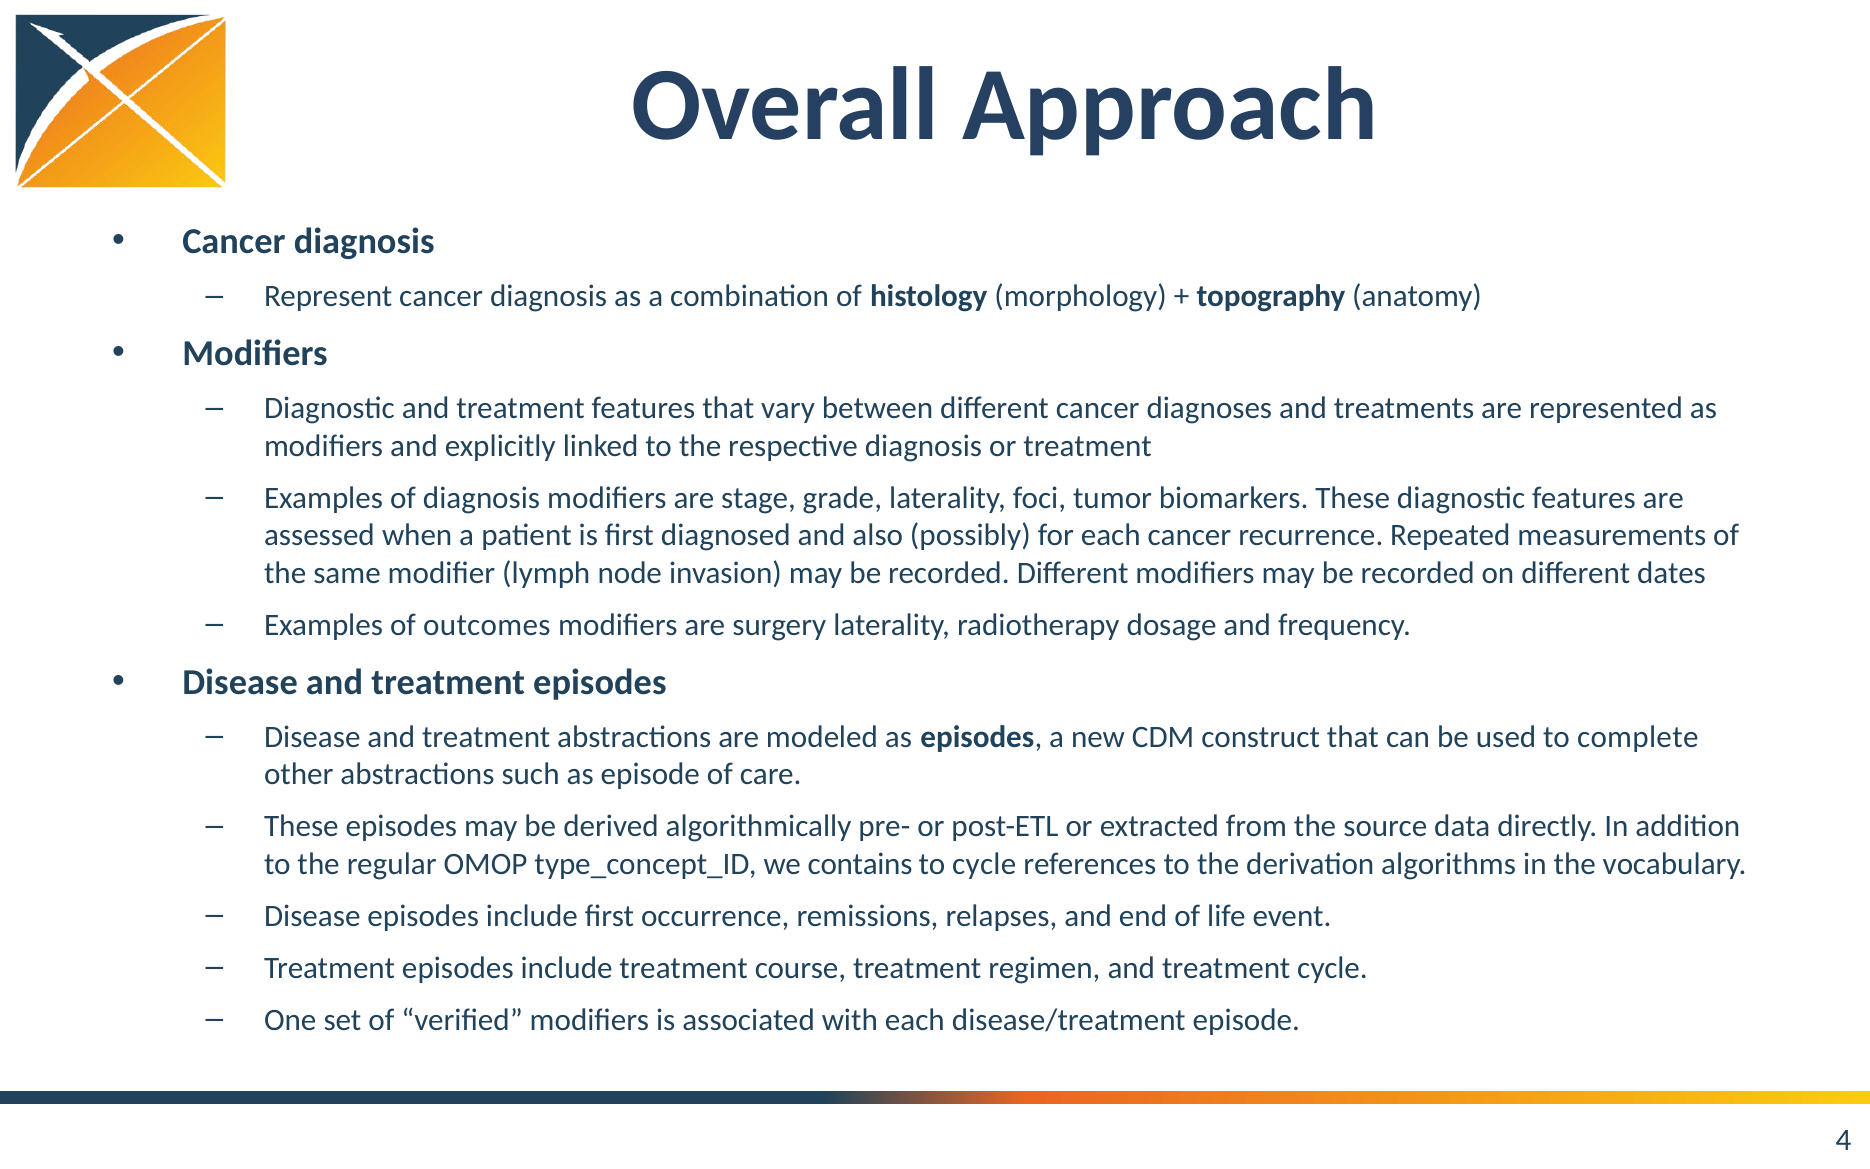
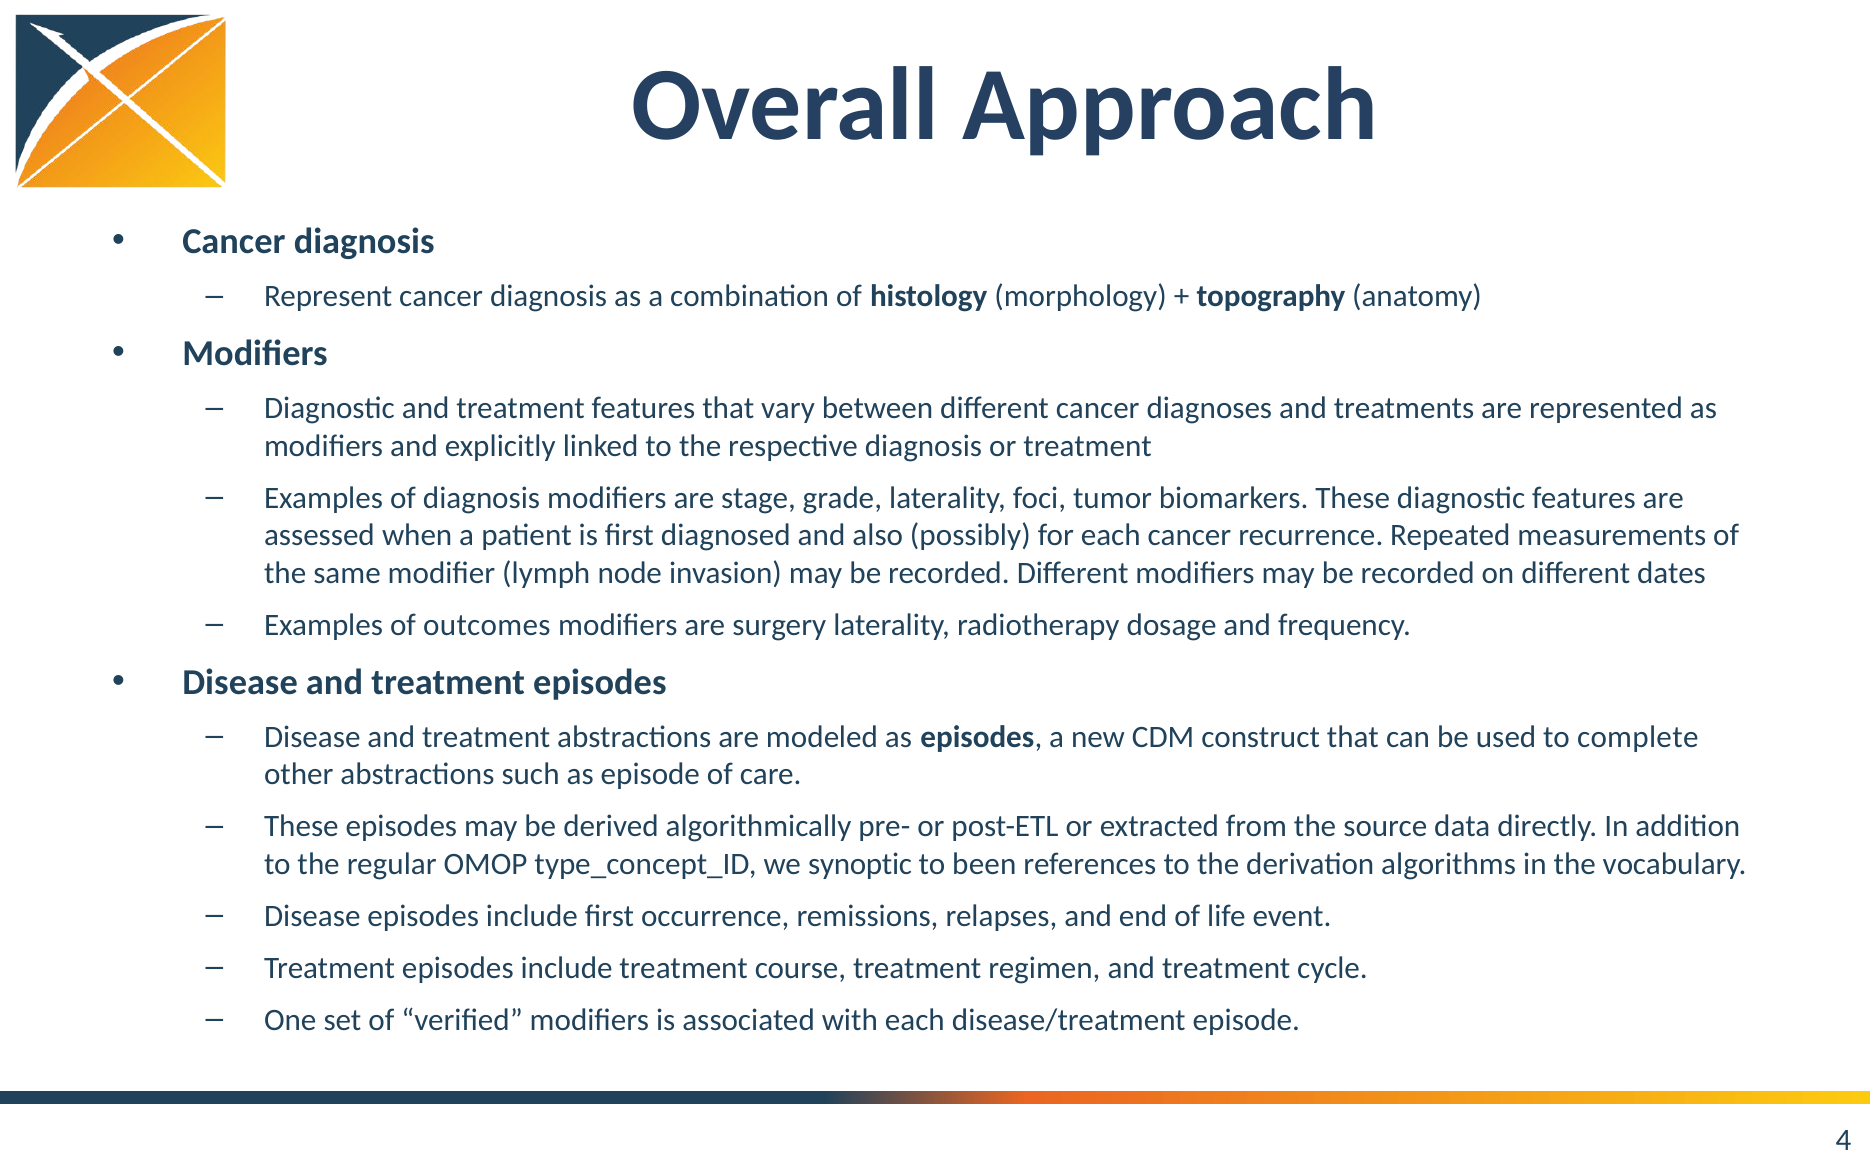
contains: contains -> synoptic (860, 864)
to cycle: cycle -> been (984, 864)
